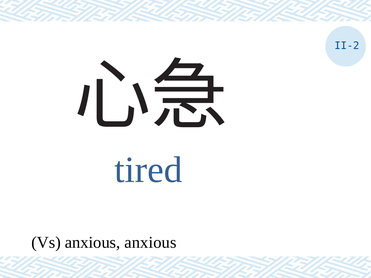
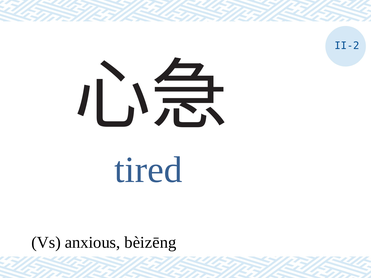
anxious anxious: anxious -> bèizēng (150, 243)
